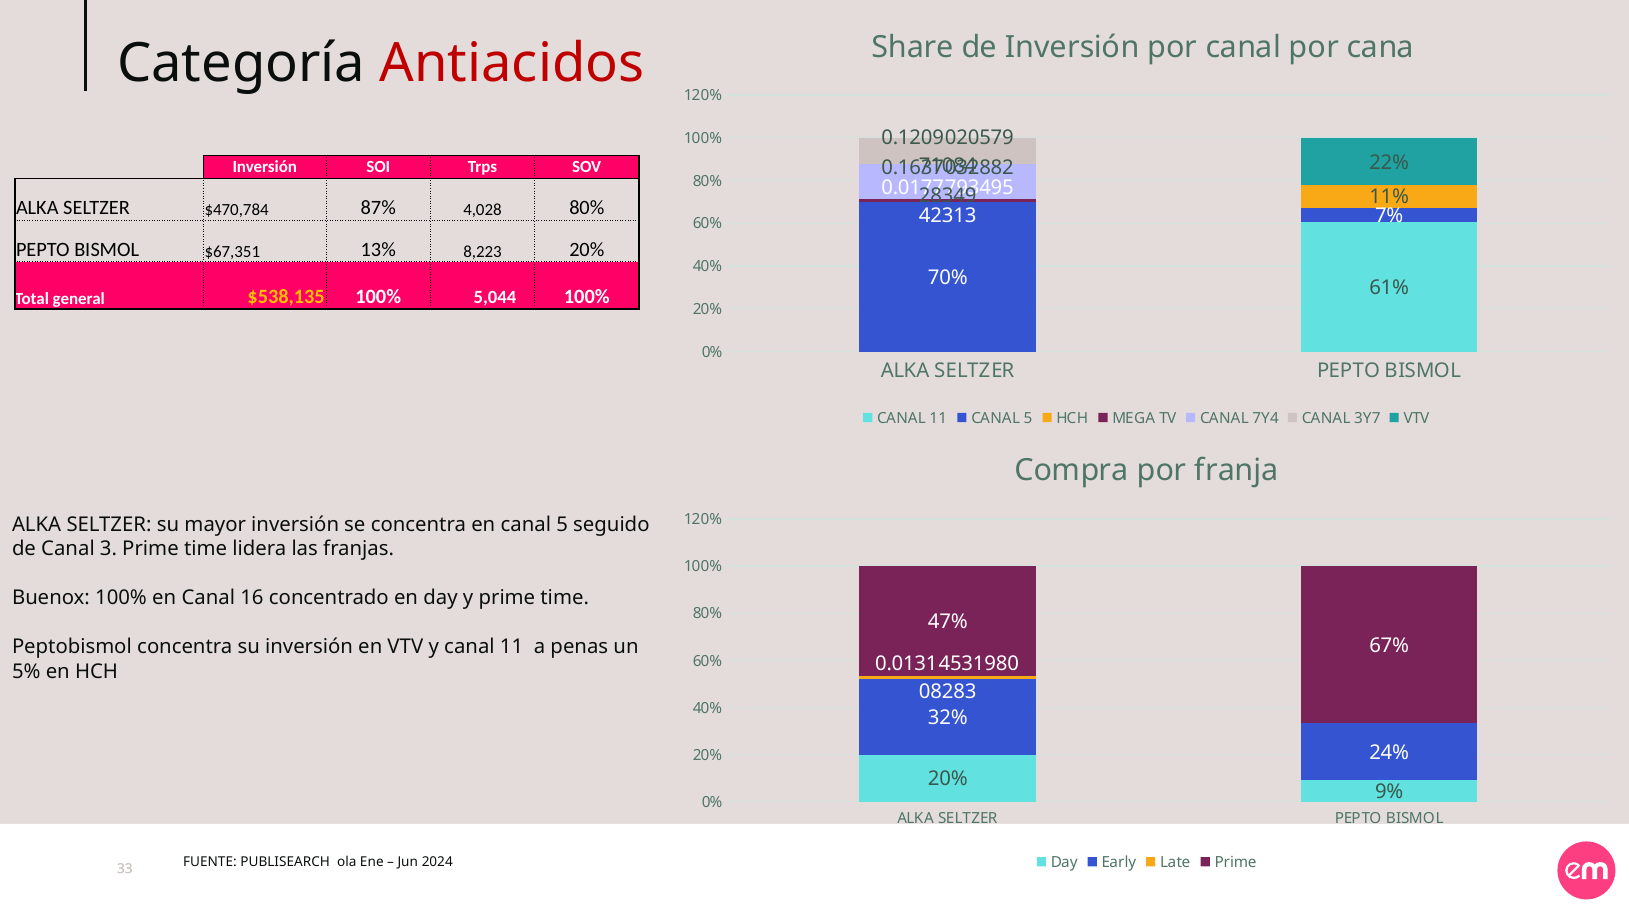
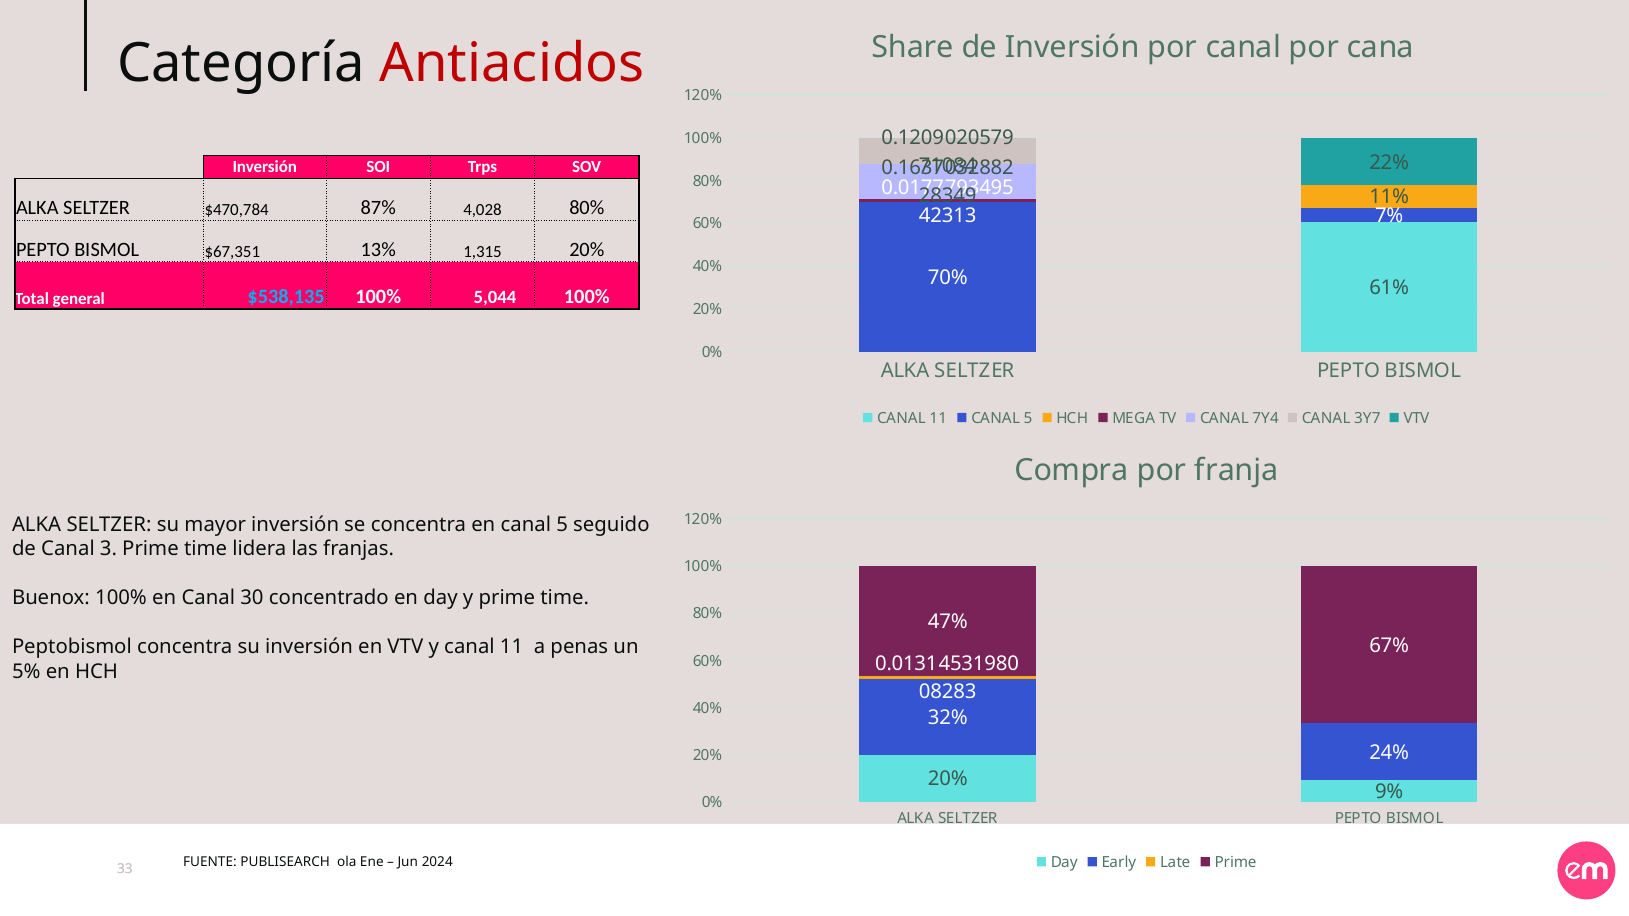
8,223: 8,223 -> 1,315 (483, 252)
$538,135 colour: yellow -> light blue (286, 297)
16: 16 -> 30 (252, 598)
